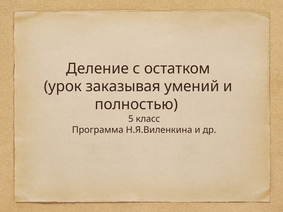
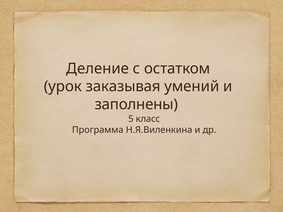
полностью: полностью -> заполнены (136, 104)
